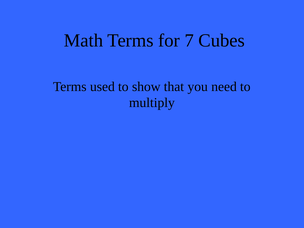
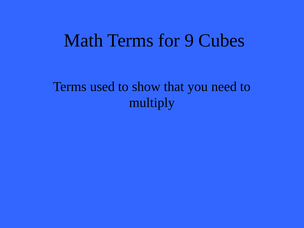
7: 7 -> 9 (189, 41)
